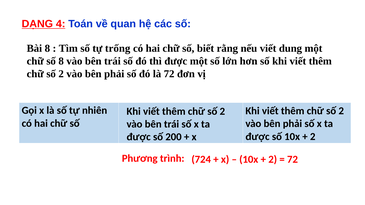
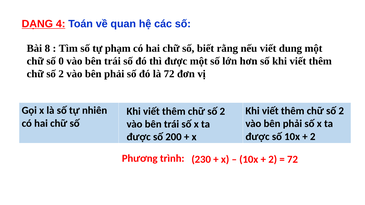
trống: trống -> phạm (118, 49)
số 8: 8 -> 0 (61, 61)
724: 724 -> 230 (201, 159)
